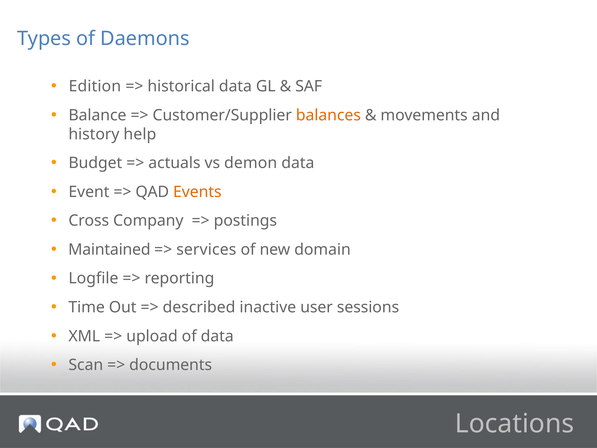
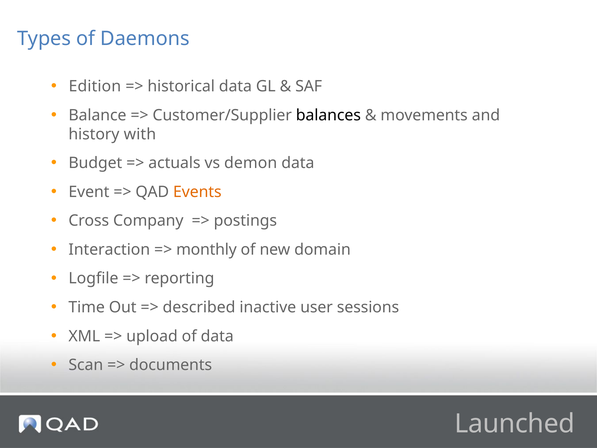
balances colour: orange -> black (328, 115)
help: help -> with (140, 134)
Maintained: Maintained -> Interaction (109, 249)
services: services -> monthly (206, 249)
Locations: Locations -> Launched (515, 423)
